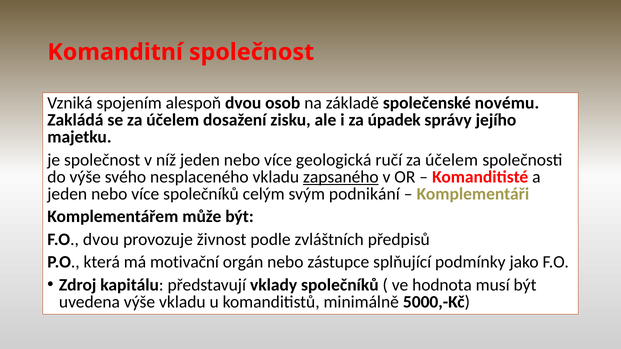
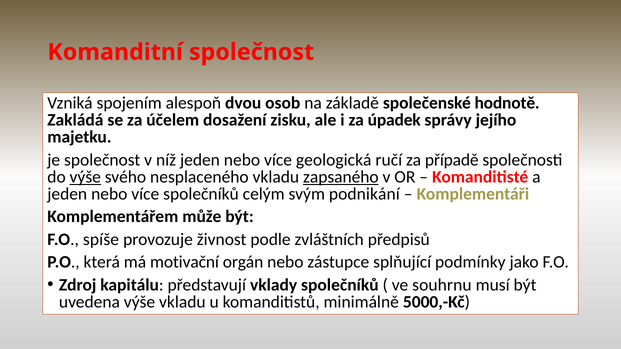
novému: novému -> hodnotě (507, 103)
ručí za účelem: účelem -> případě (452, 160)
výše underline: none -> present (85, 177)
F.O dvou: dvou -> spíše (101, 240)
hodnota: hodnota -> souhrnu (442, 285)
